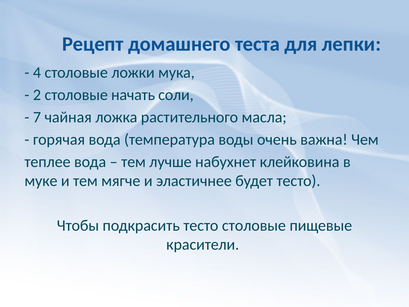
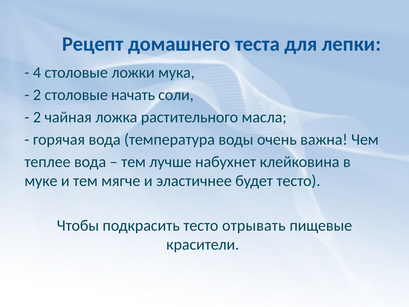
7: 7 -> 2 (37, 117)
тесто столовые: столовые -> отрывать (254, 225)
